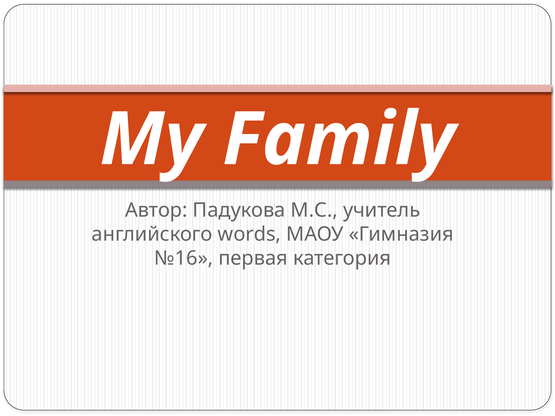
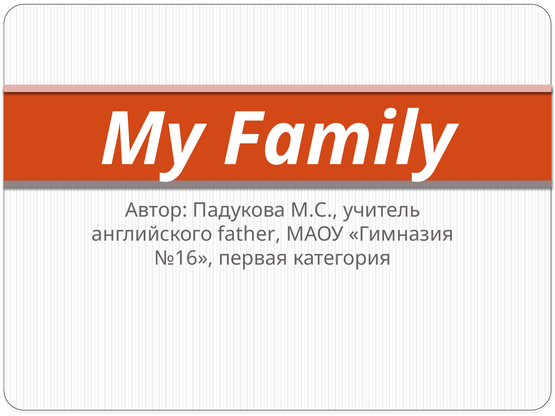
words: words -> father (249, 234)
